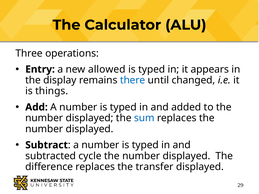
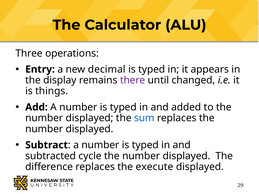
allowed: allowed -> decimal (107, 69)
there colour: blue -> purple (133, 80)
transfer: transfer -> execute (155, 167)
